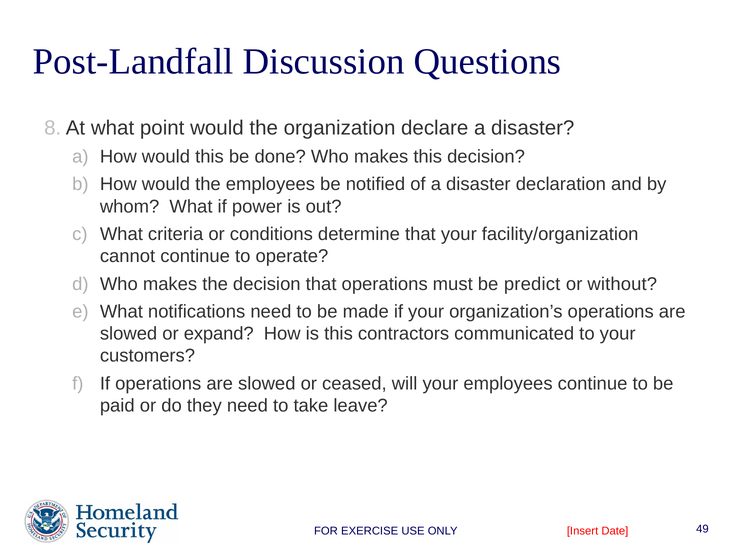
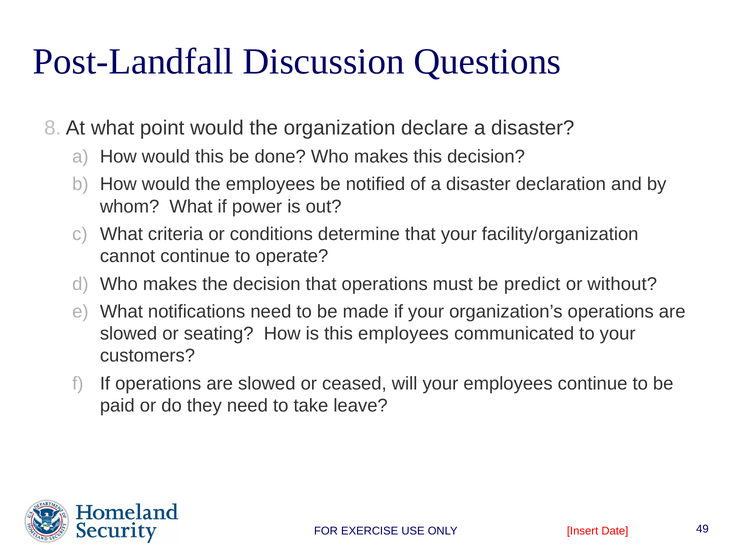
expand: expand -> seating (219, 334)
this contractors: contractors -> employees (403, 334)
